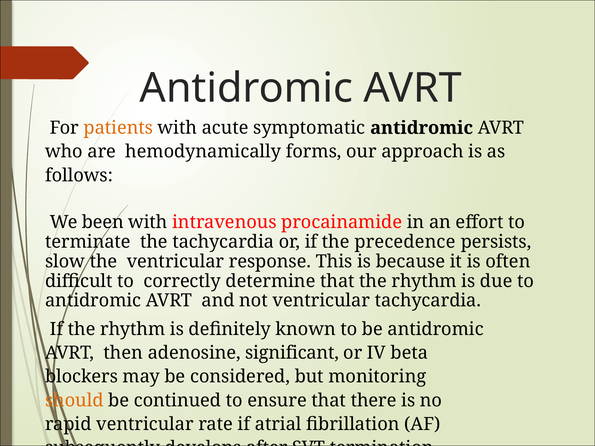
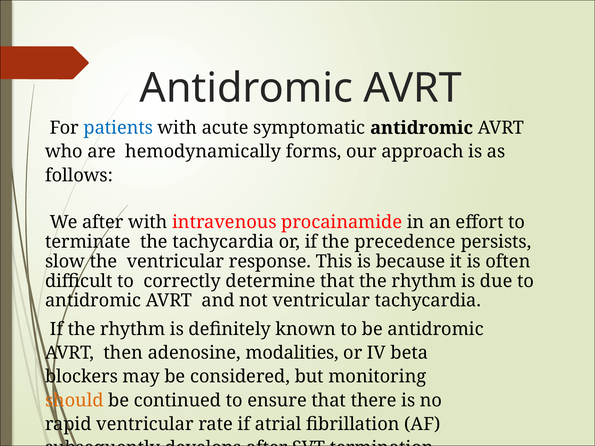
patients colour: orange -> blue (118, 128)
been: been -> after (103, 222)
significant: significant -> modalities (292, 353)
